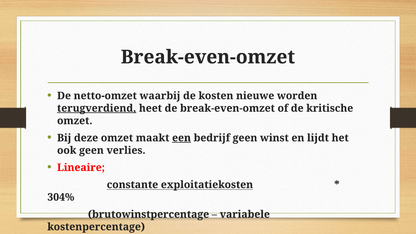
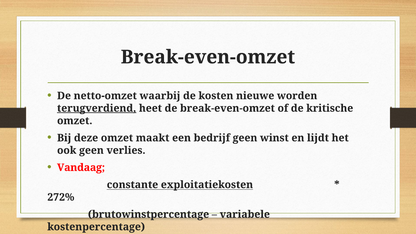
een underline: present -> none (182, 138)
Lineaire: Lineaire -> Vandaag (81, 168)
304%: 304% -> 272% (61, 197)
